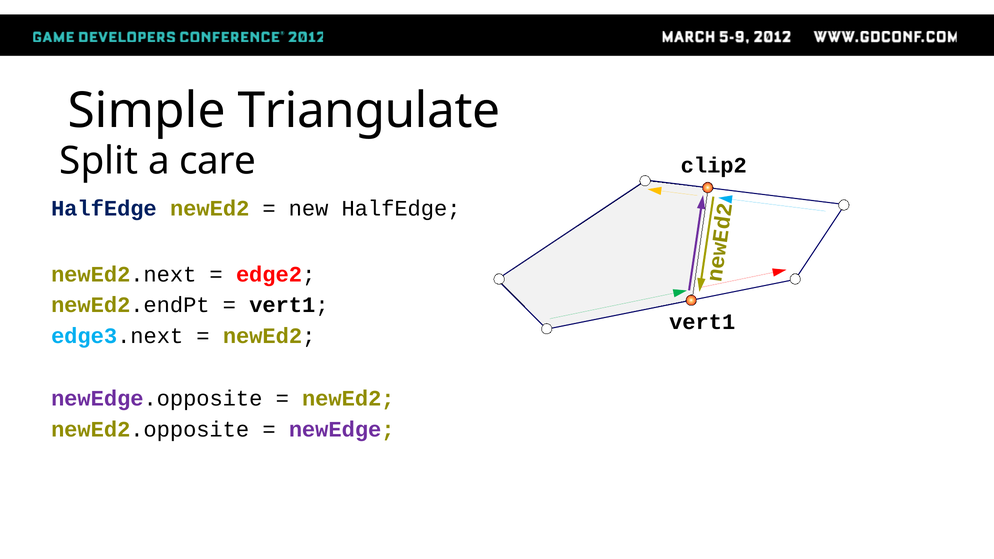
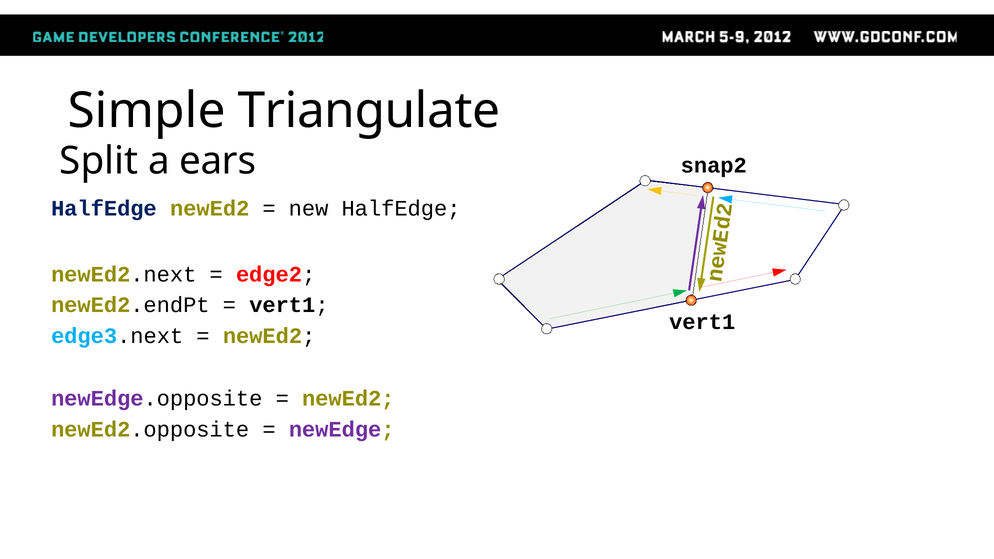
care: care -> ears (218, 161)
clip2: clip2 -> snap2 (714, 165)
